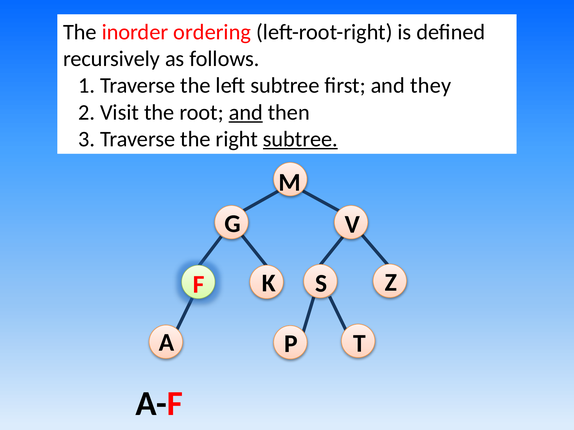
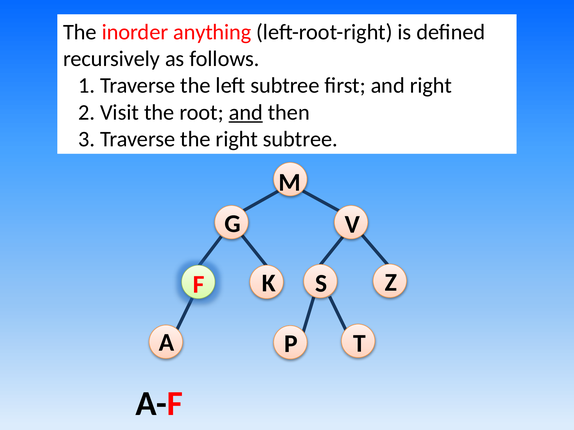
ordering: ordering -> anything (212, 32)
and they: they -> right (431, 86)
subtree underline: present -> none (300, 139)
